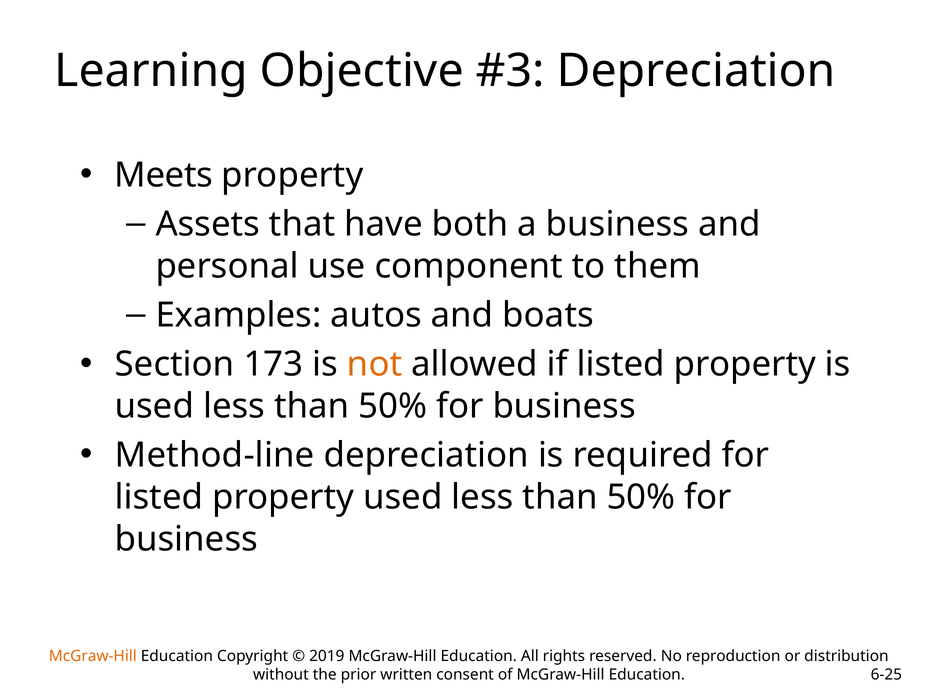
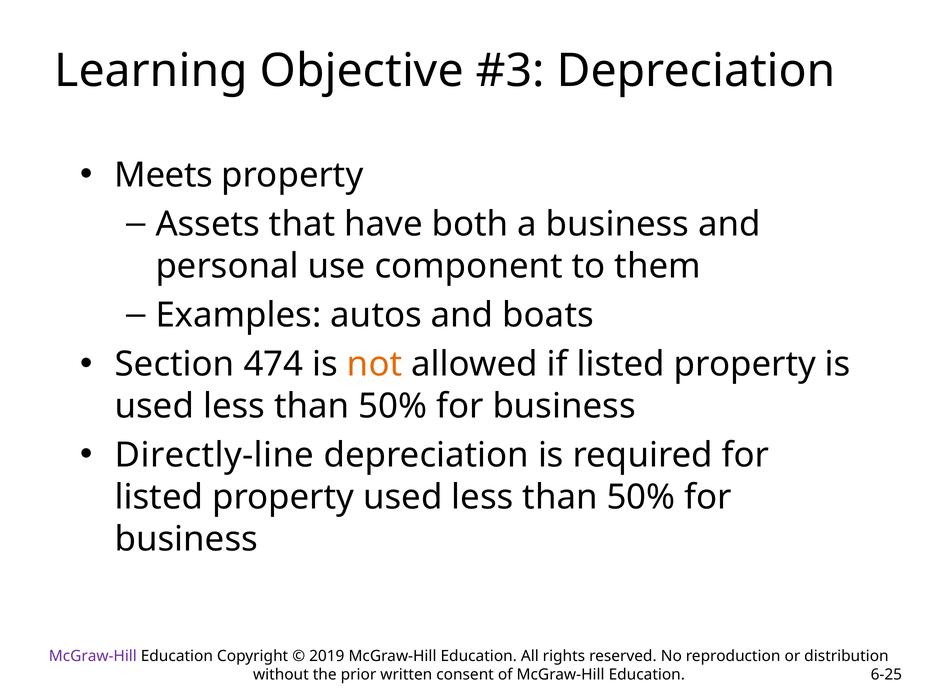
173: 173 -> 474 (273, 364)
Method-line: Method-line -> Directly-line (215, 455)
McGraw-Hill colour: orange -> purple (93, 656)
